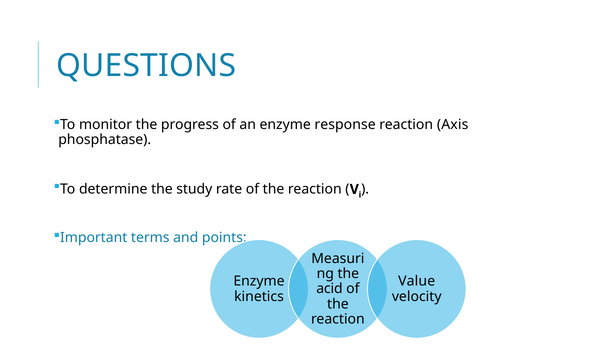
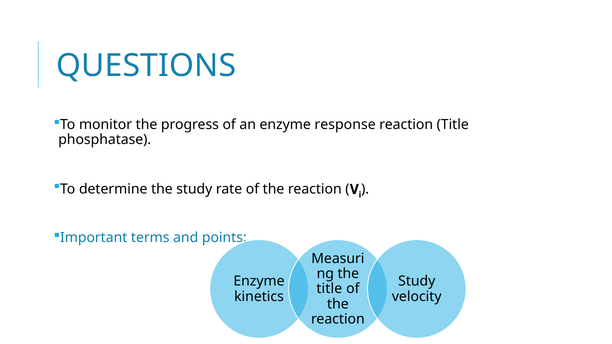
reaction Axis: Axis -> Title (453, 125)
Value: Value -> Study (417, 281)
acid: acid -> title (329, 289)
